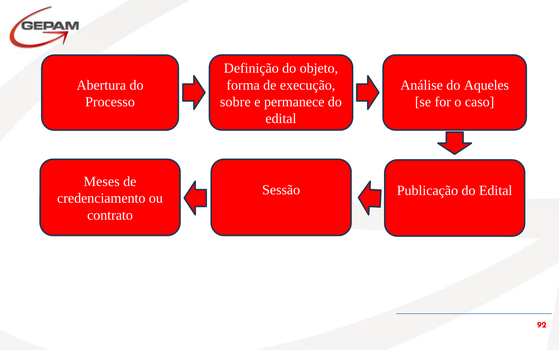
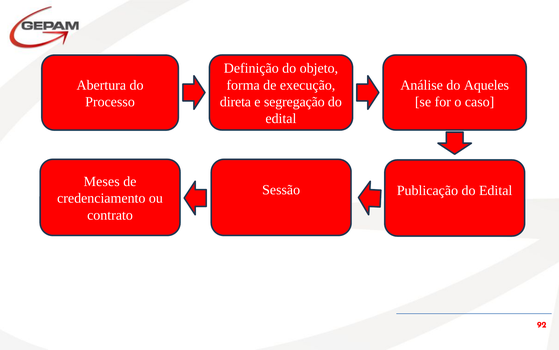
sobre: sobre -> direta (235, 102)
permanece: permanece -> segregação (294, 102)
